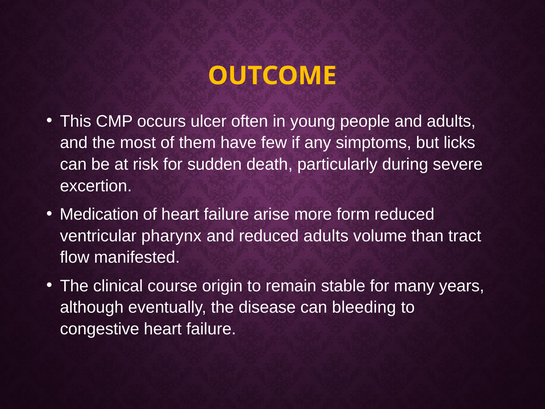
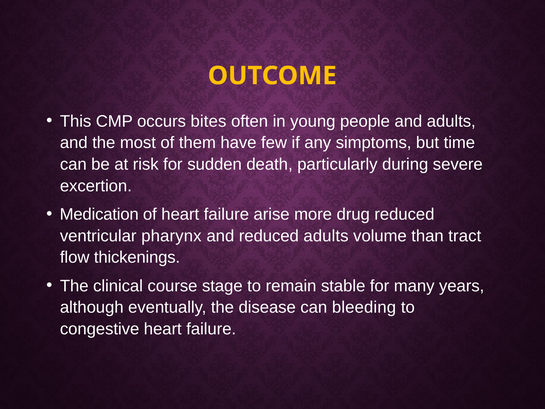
ulcer: ulcer -> bites (208, 121)
licks: licks -> time (459, 143)
form: form -> drug (353, 214)
manifested: manifested -> thickenings (137, 257)
origin: origin -> stage (222, 286)
